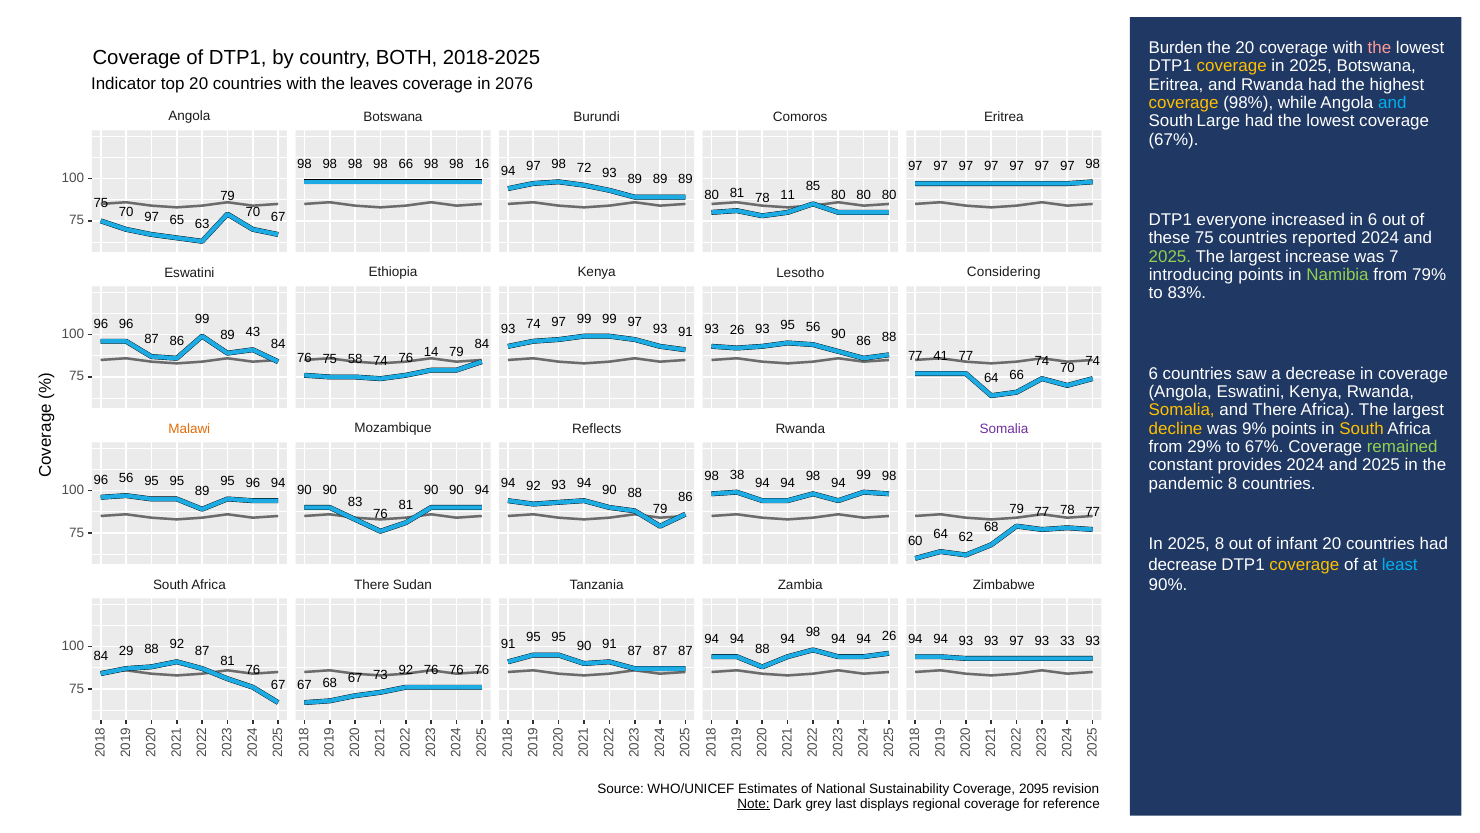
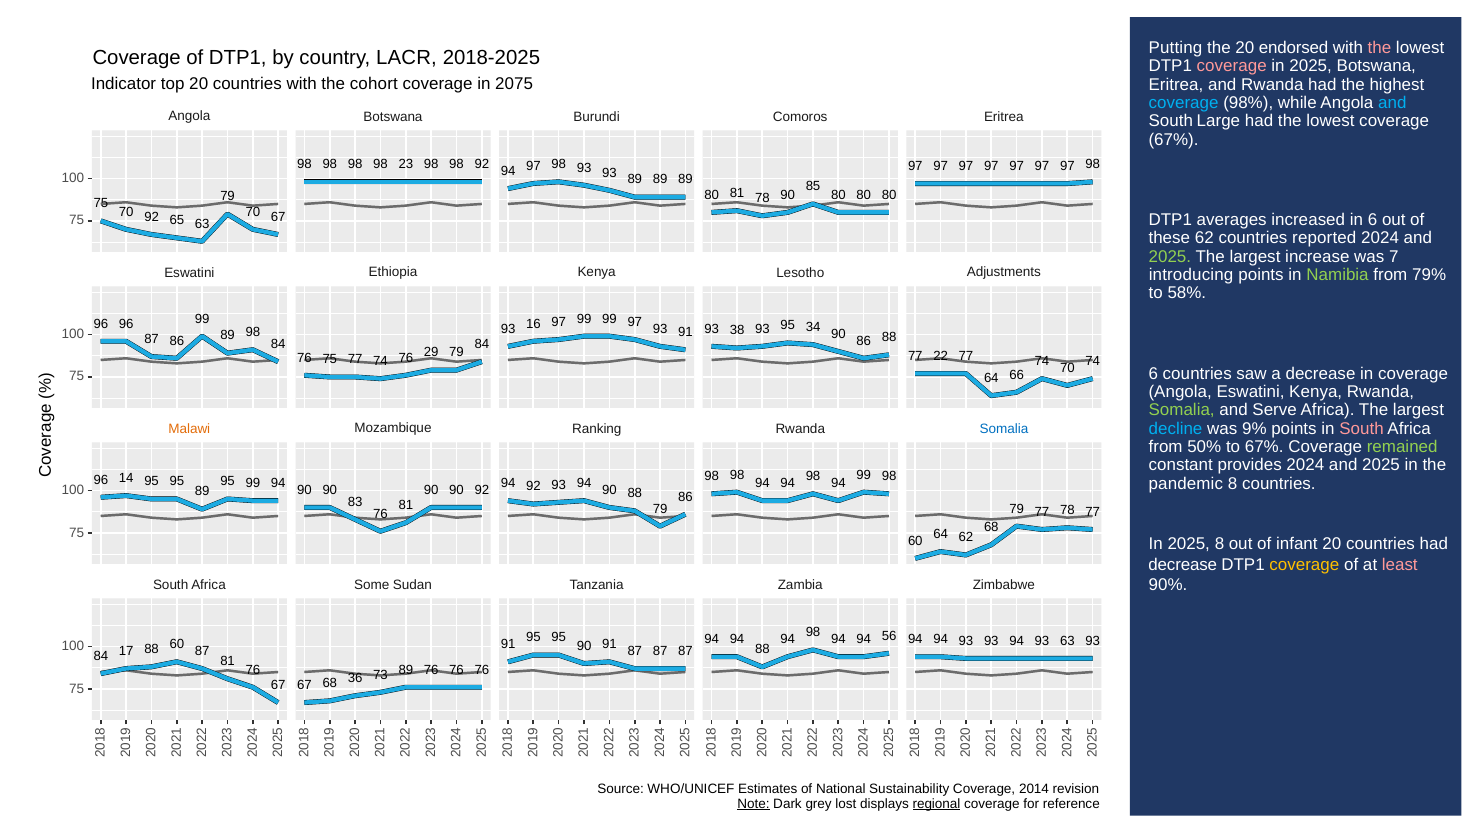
Burden: Burden -> Putting (1175, 48)
20 coverage: coverage -> endorsed (1294, 48)
BOTH: BOTH -> LACR (406, 57)
coverage colour: yellow -> pink (1232, 66)
leaves: leaves -> cohort (374, 84)
2076: 2076 -> 2075 (514, 84)
coverage colour: yellow -> light blue (1184, 103)
98 66: 66 -> 23 (406, 164)
98 16: 16 -> 92 (482, 164)
98 72: 72 -> 93 (584, 168)
78 11: 11 -> 90 (788, 195)
70 97: 97 -> 92 (152, 217)
everyone: everyone -> averages (1232, 220)
these 75: 75 -> 62 (1204, 238)
Considering: Considering -> Adjustments (1004, 271)
83%: 83% -> 58% (1187, 293)
93 74: 74 -> 16 (533, 324)
93 26: 26 -> 38 (737, 330)
95 56: 56 -> 34 (813, 327)
89 43: 43 -> 98 (253, 332)
41: 41 -> 22 (941, 356)
75 58: 58 -> 77 (355, 359)
14: 14 -> 29 (431, 352)
Somalia colour: yellow -> light green (1182, 410)
and There: There -> Serve (1275, 410)
decline colour: yellow -> light blue (1176, 428)
South colour: yellow -> pink (1362, 428)
Reflects: Reflects -> Ranking (597, 429)
Somalia colour: purple -> blue (1004, 429)
29%: 29% -> 50% (1204, 447)
38: 38 -> 98 (737, 474)
96 56: 56 -> 14 (126, 478)
95 96: 96 -> 99 (253, 483)
90 94: 94 -> 92 (482, 490)
least colour: light blue -> pink (1400, 564)
Africa There: There -> Some (372, 585)
94 26: 26 -> 56 (889, 635)
93 93 97: 97 -> 94 (1017, 640)
93 33: 33 -> 63 (1067, 640)
29: 29 -> 17 (126, 651)
88 92: 92 -> 60 (177, 644)
68 67: 67 -> 36 (355, 678)
73 92: 92 -> 89 (406, 669)
2095: 2095 -> 2014 (1034, 789)
last: last -> lost (846, 803)
regional underline: none -> present (936, 803)
